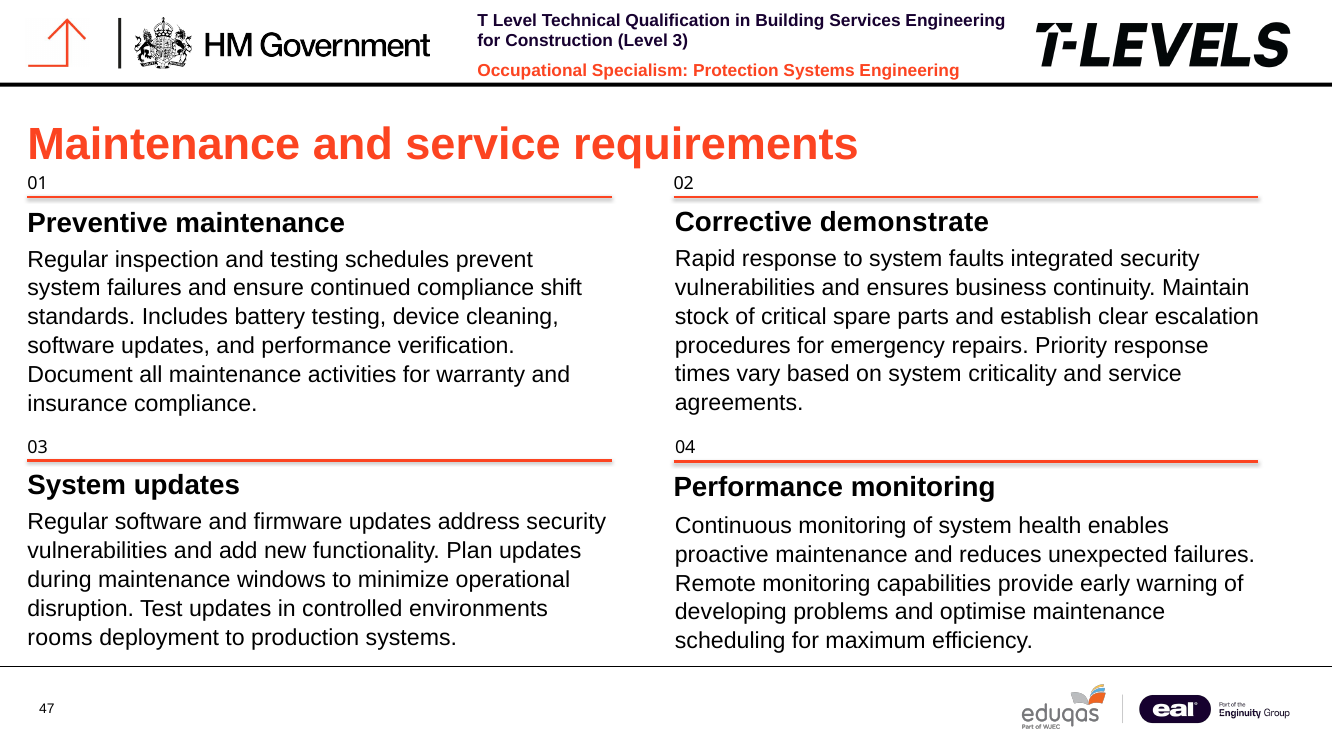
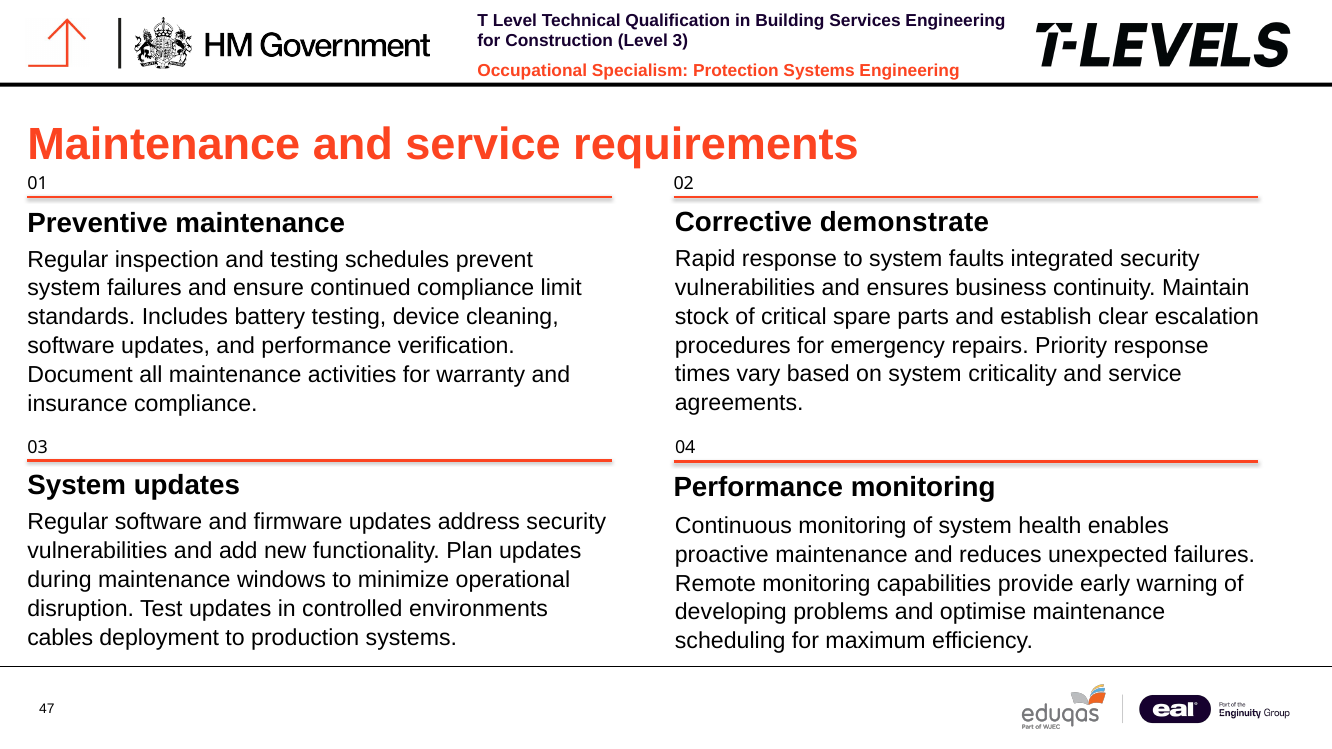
shift: shift -> limit (561, 288)
rooms: rooms -> cables (60, 638)
